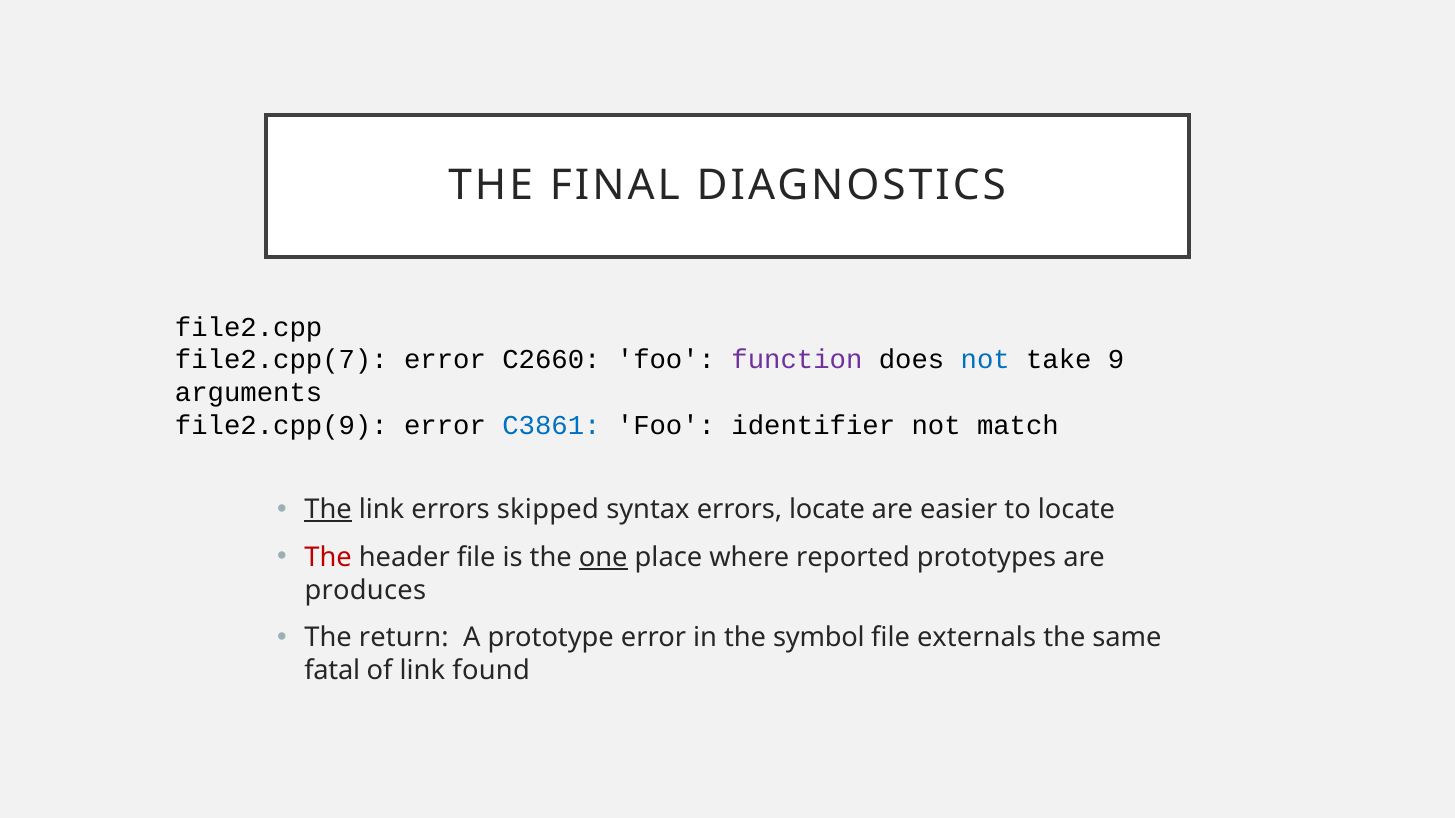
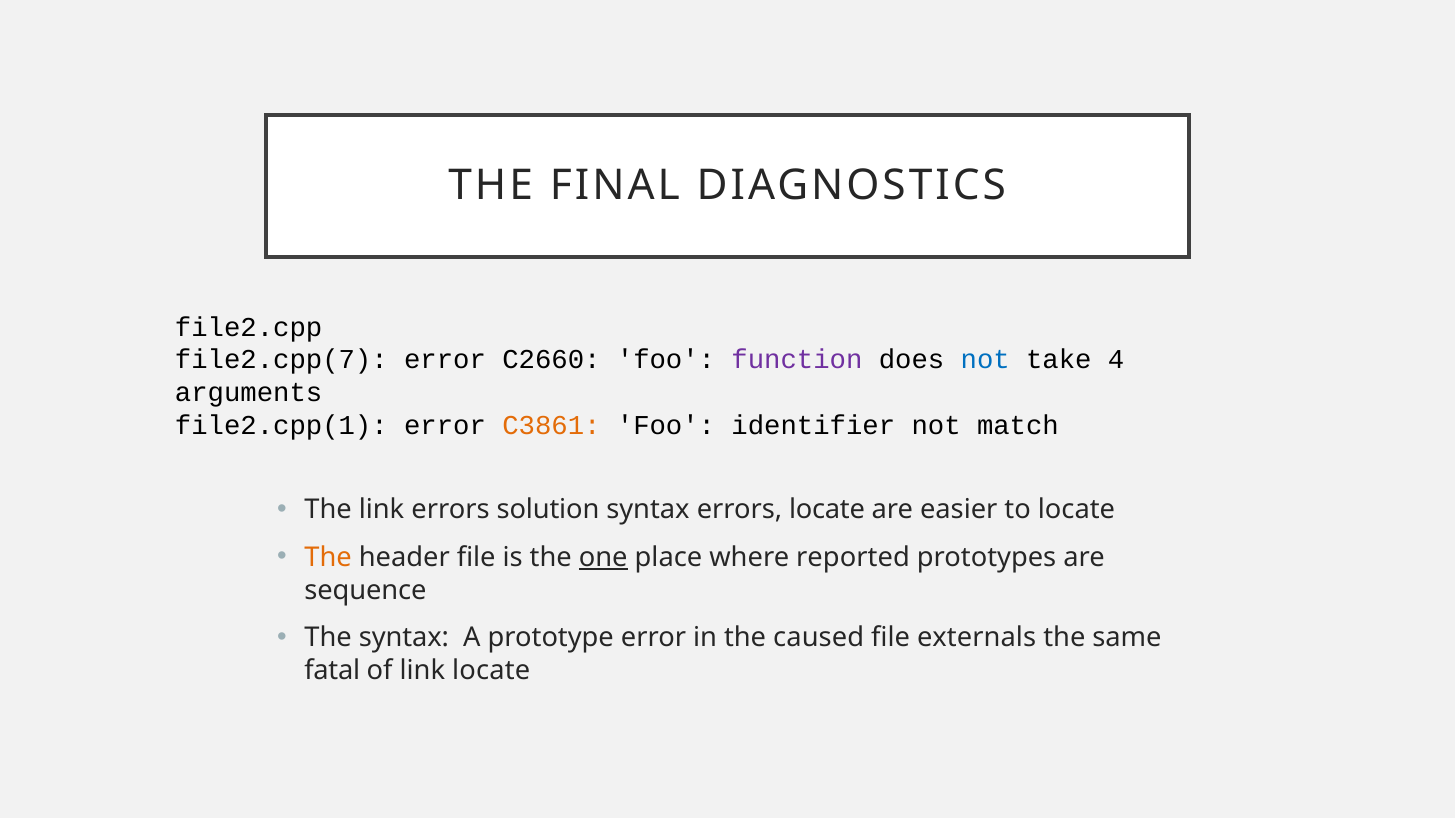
9: 9 -> 4 (1116, 360)
file2.cpp(9: file2.cpp(9 -> file2.cpp(1 (281, 425)
C3861 colour: blue -> orange (551, 425)
The underline: present -> none (328, 510)
skipped: skipped -> solution (548, 510)
The colour: red -> orange (328, 558)
produces: produces -> sequence (366, 590)
The return: return -> syntax (404, 638)
symbol: symbol -> caused (819, 638)
link found: found -> locate (491, 671)
